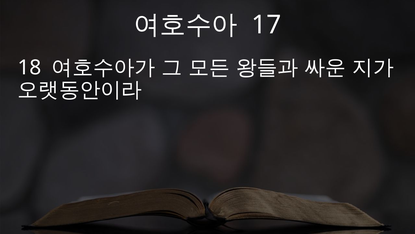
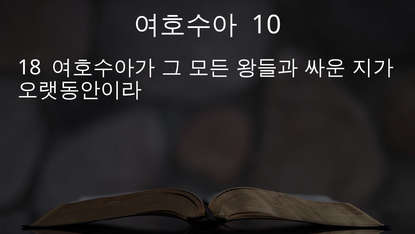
17: 17 -> 10 (266, 25)
